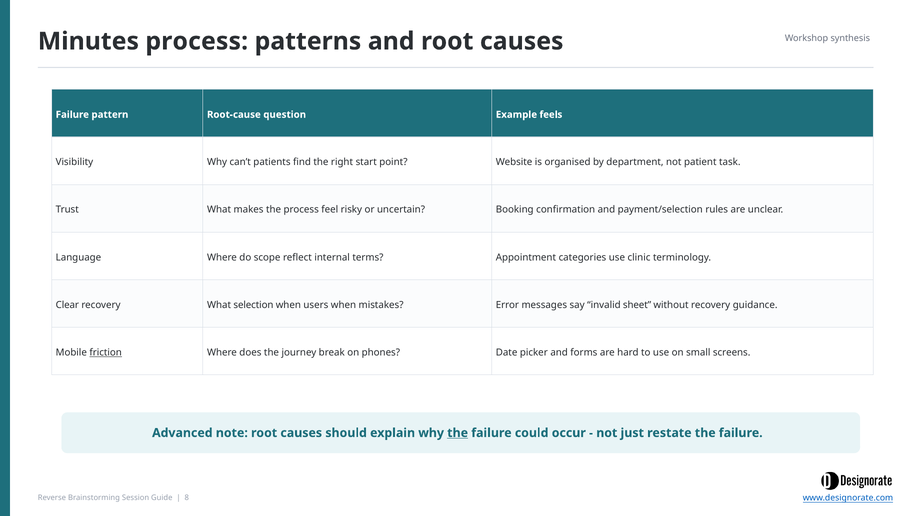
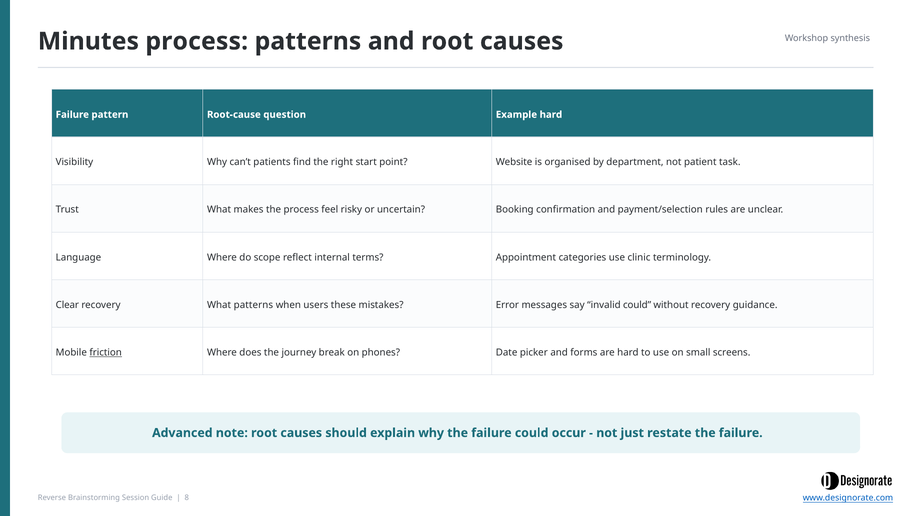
Example feels: feels -> hard (551, 115)
What selection: selection -> patterns (253, 305)
users when: when -> these (343, 305)
invalid sheet: sheet -> could (637, 305)
the underline: present -> none (458, 433)
